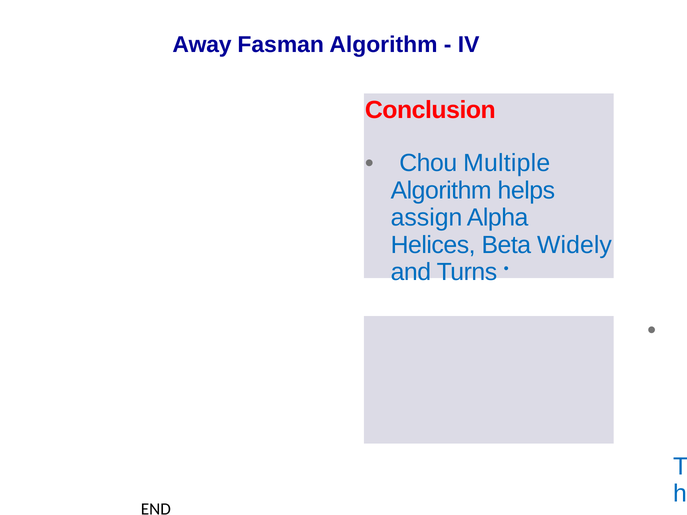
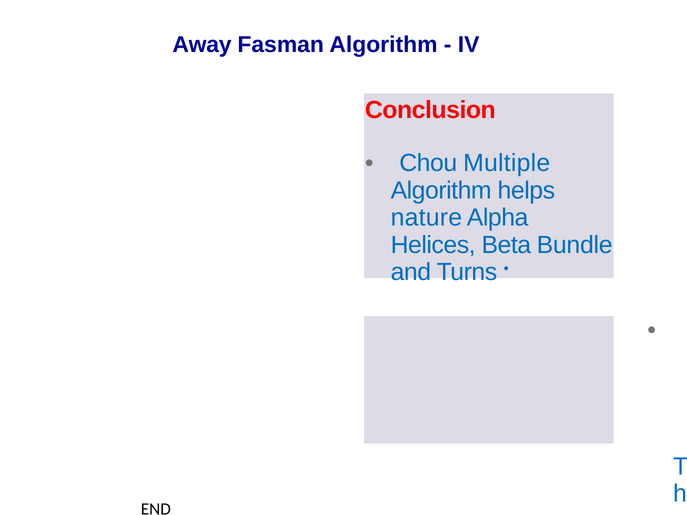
assign: assign -> nature (426, 218)
Widely: Widely -> Bundle (575, 245)
